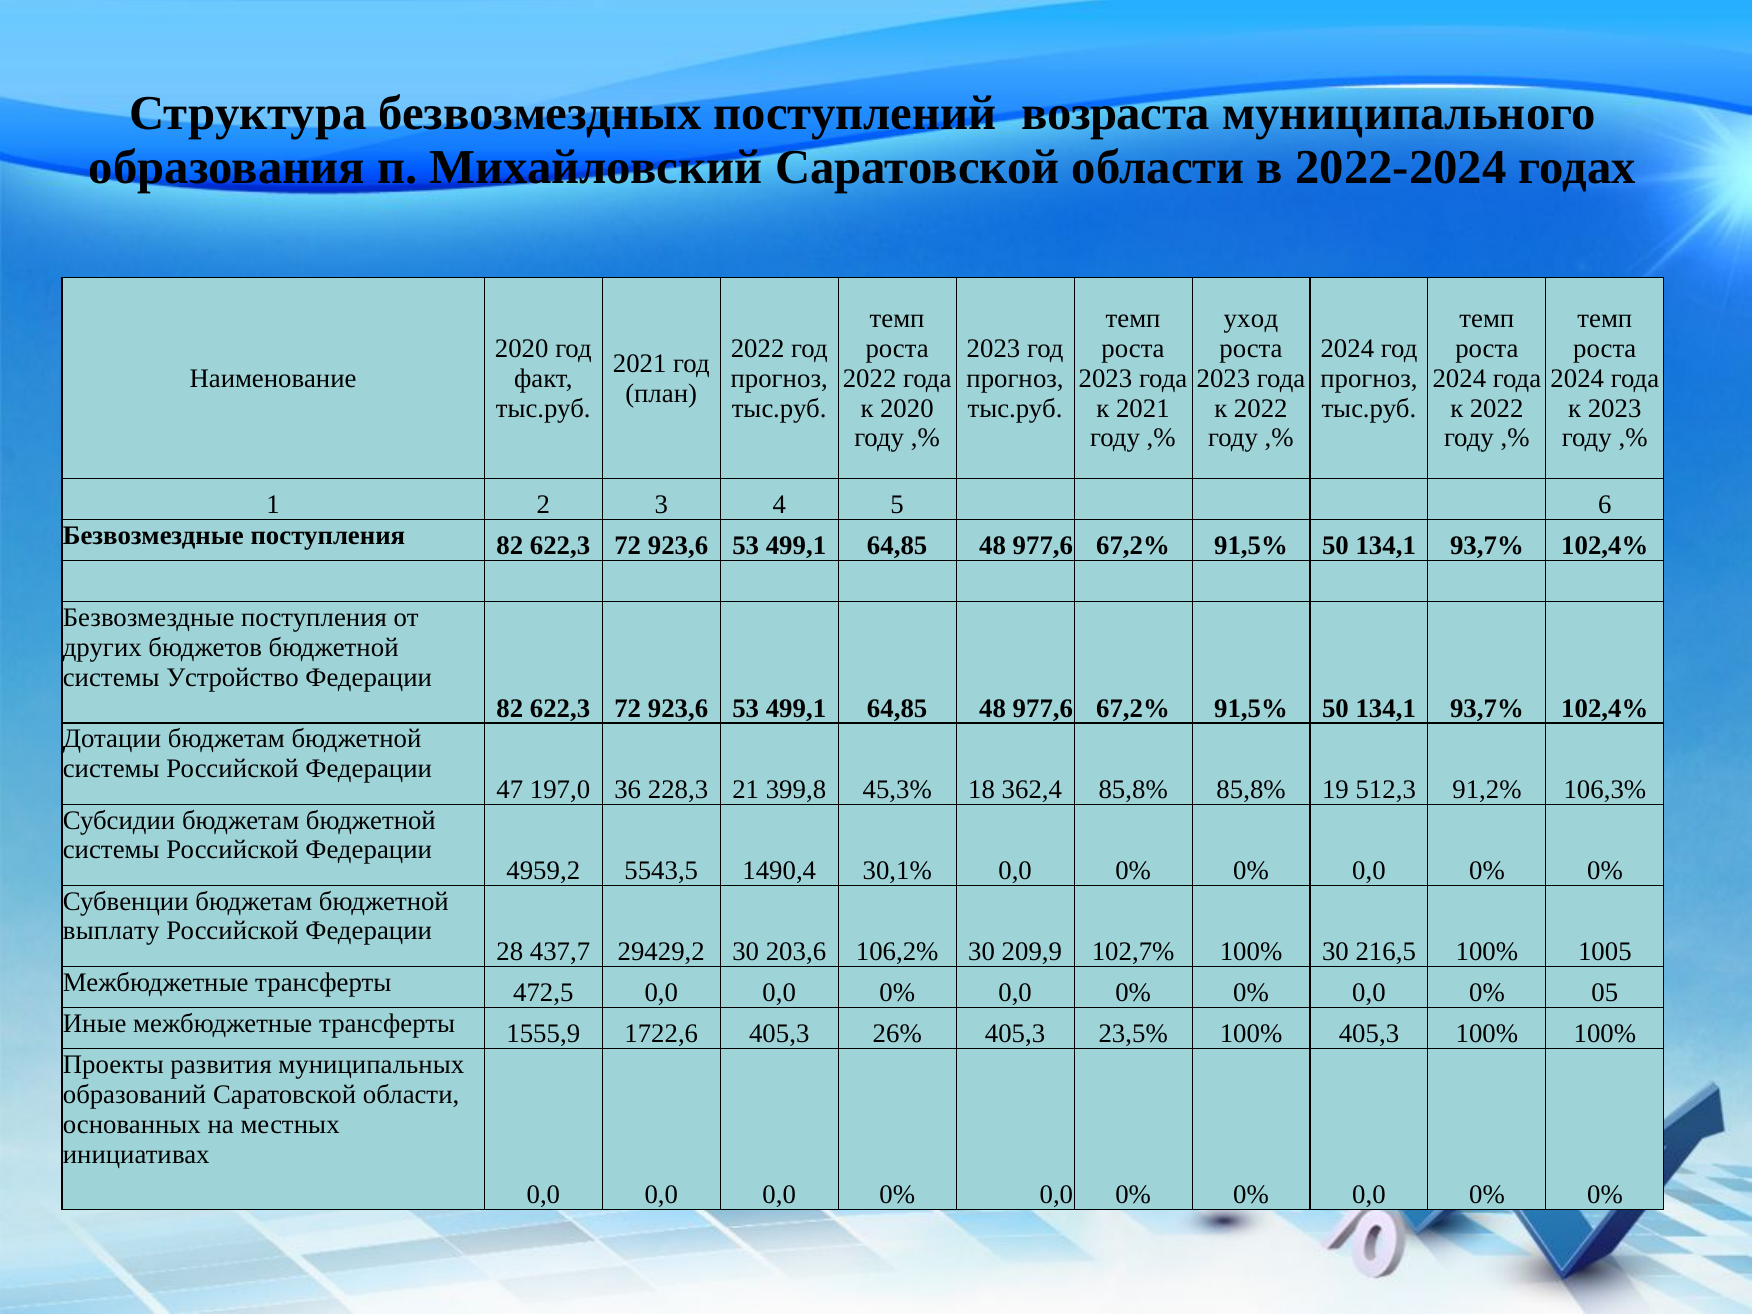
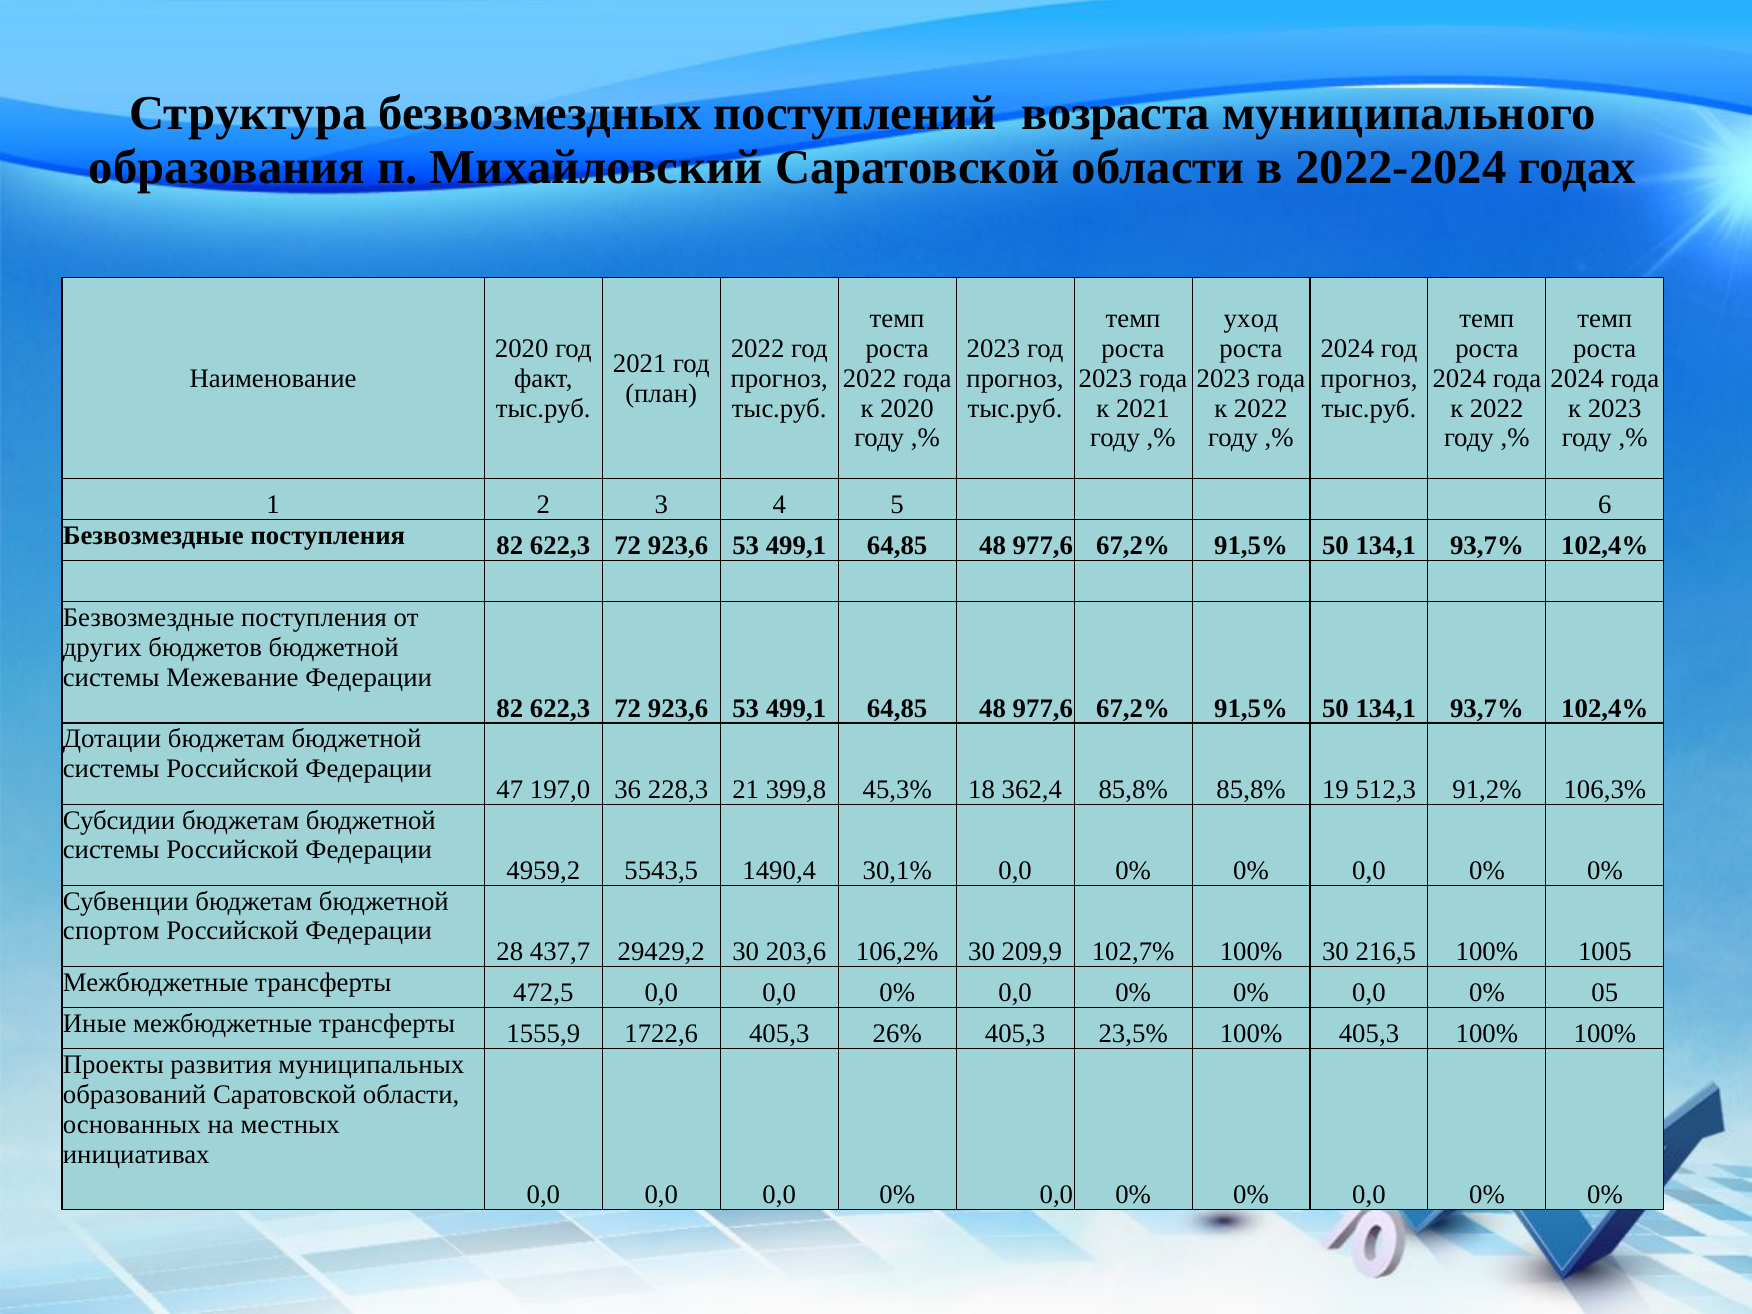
Устройство: Устройство -> Межевание (232, 678)
выплату: выплату -> спортом (111, 931)
